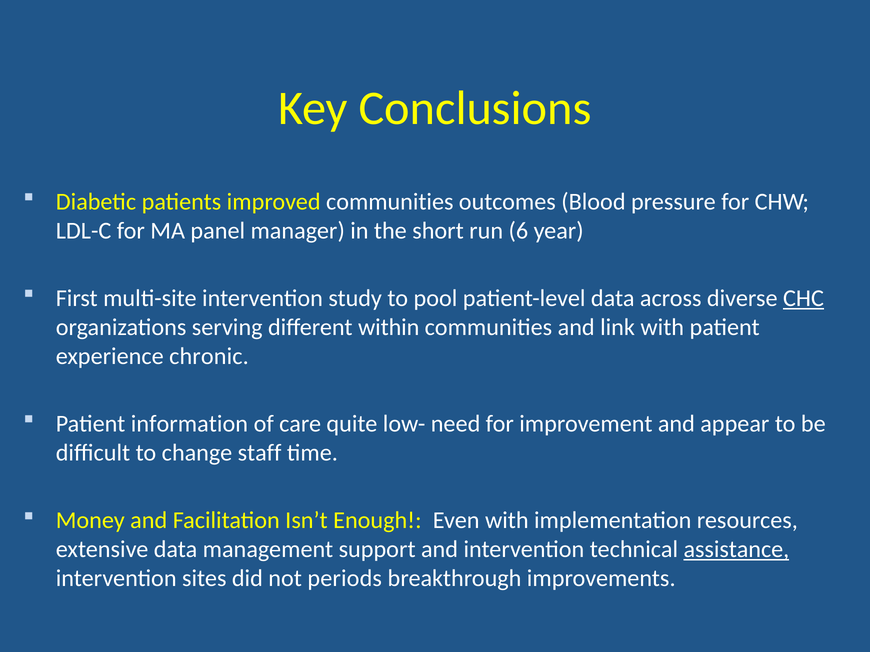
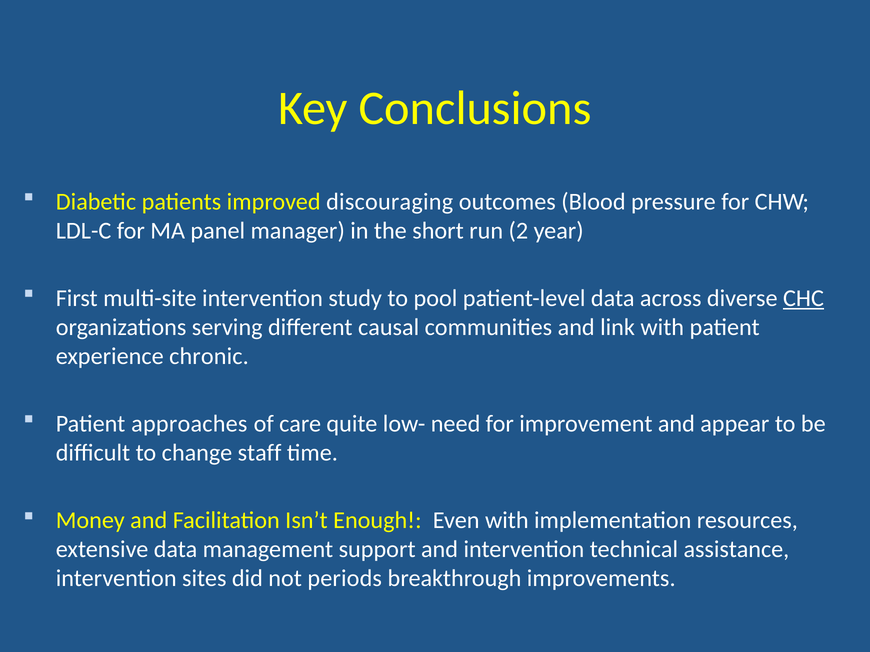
improved communities: communities -> discouraging (390, 202)
6: 6 -> 2 (518, 231)
within: within -> causal (389, 328)
information: information -> approaches (189, 424)
assistance underline: present -> none (736, 550)
